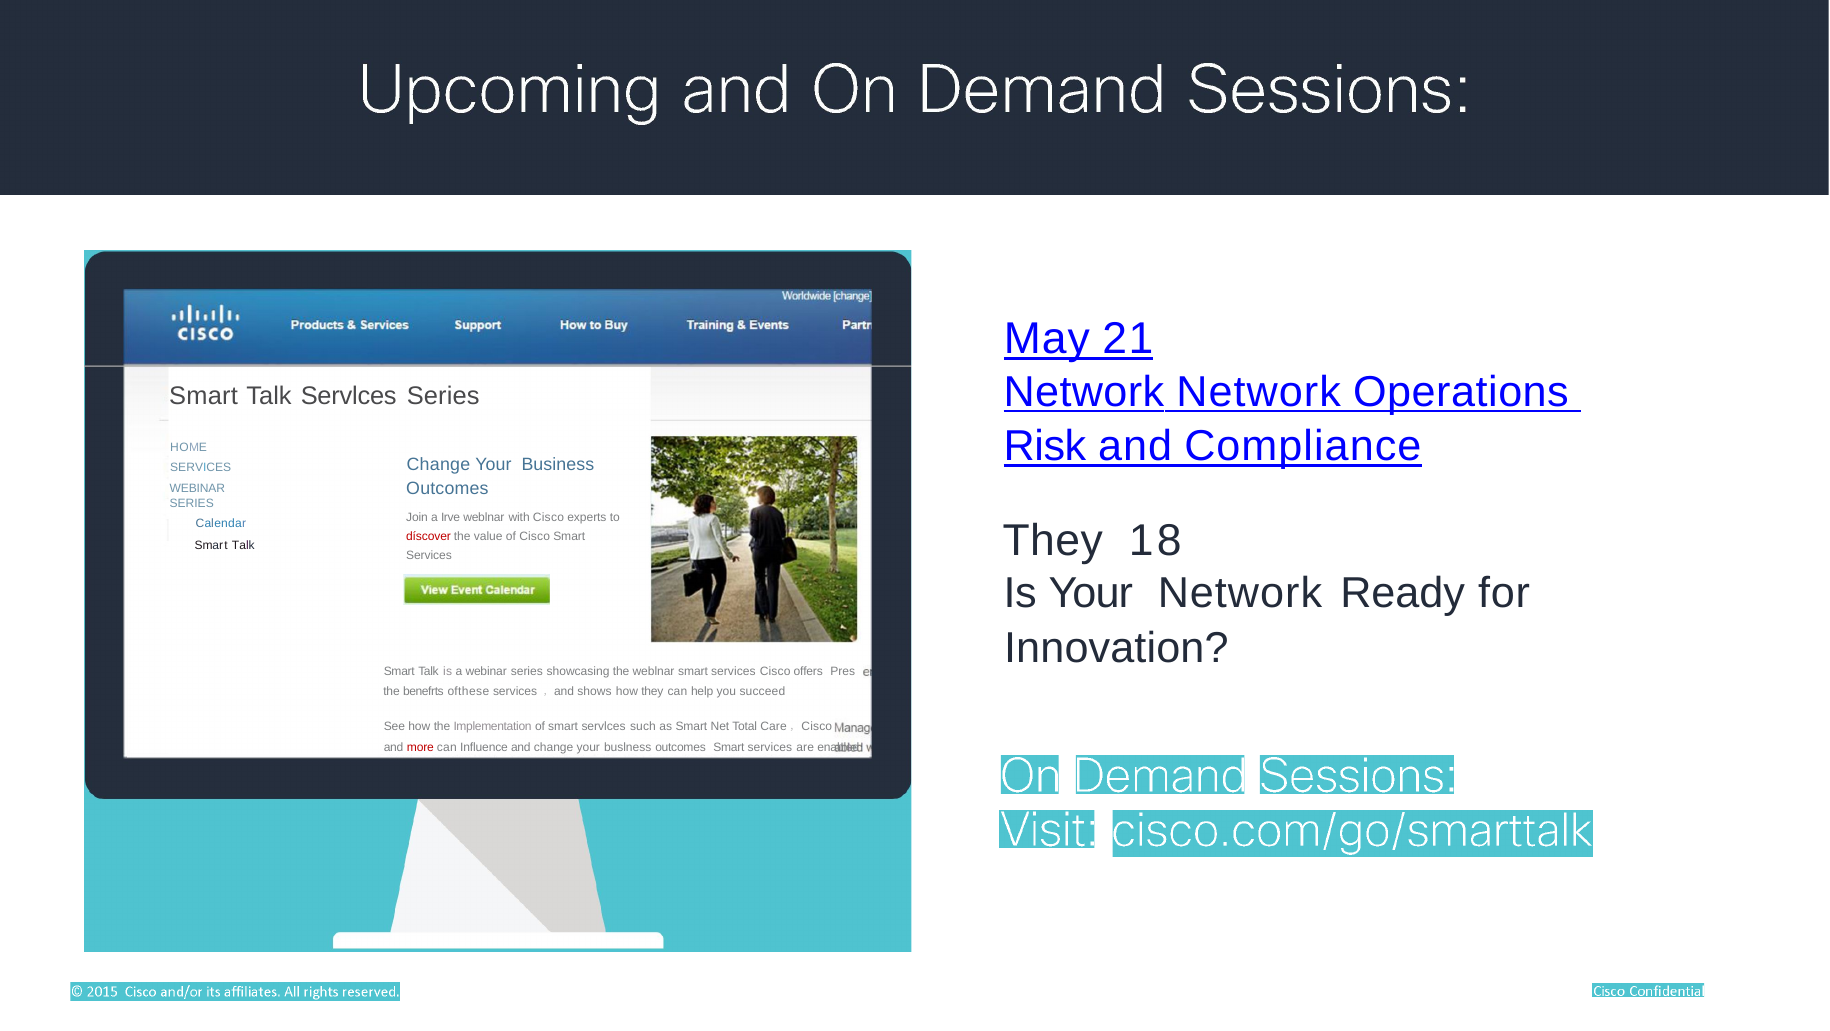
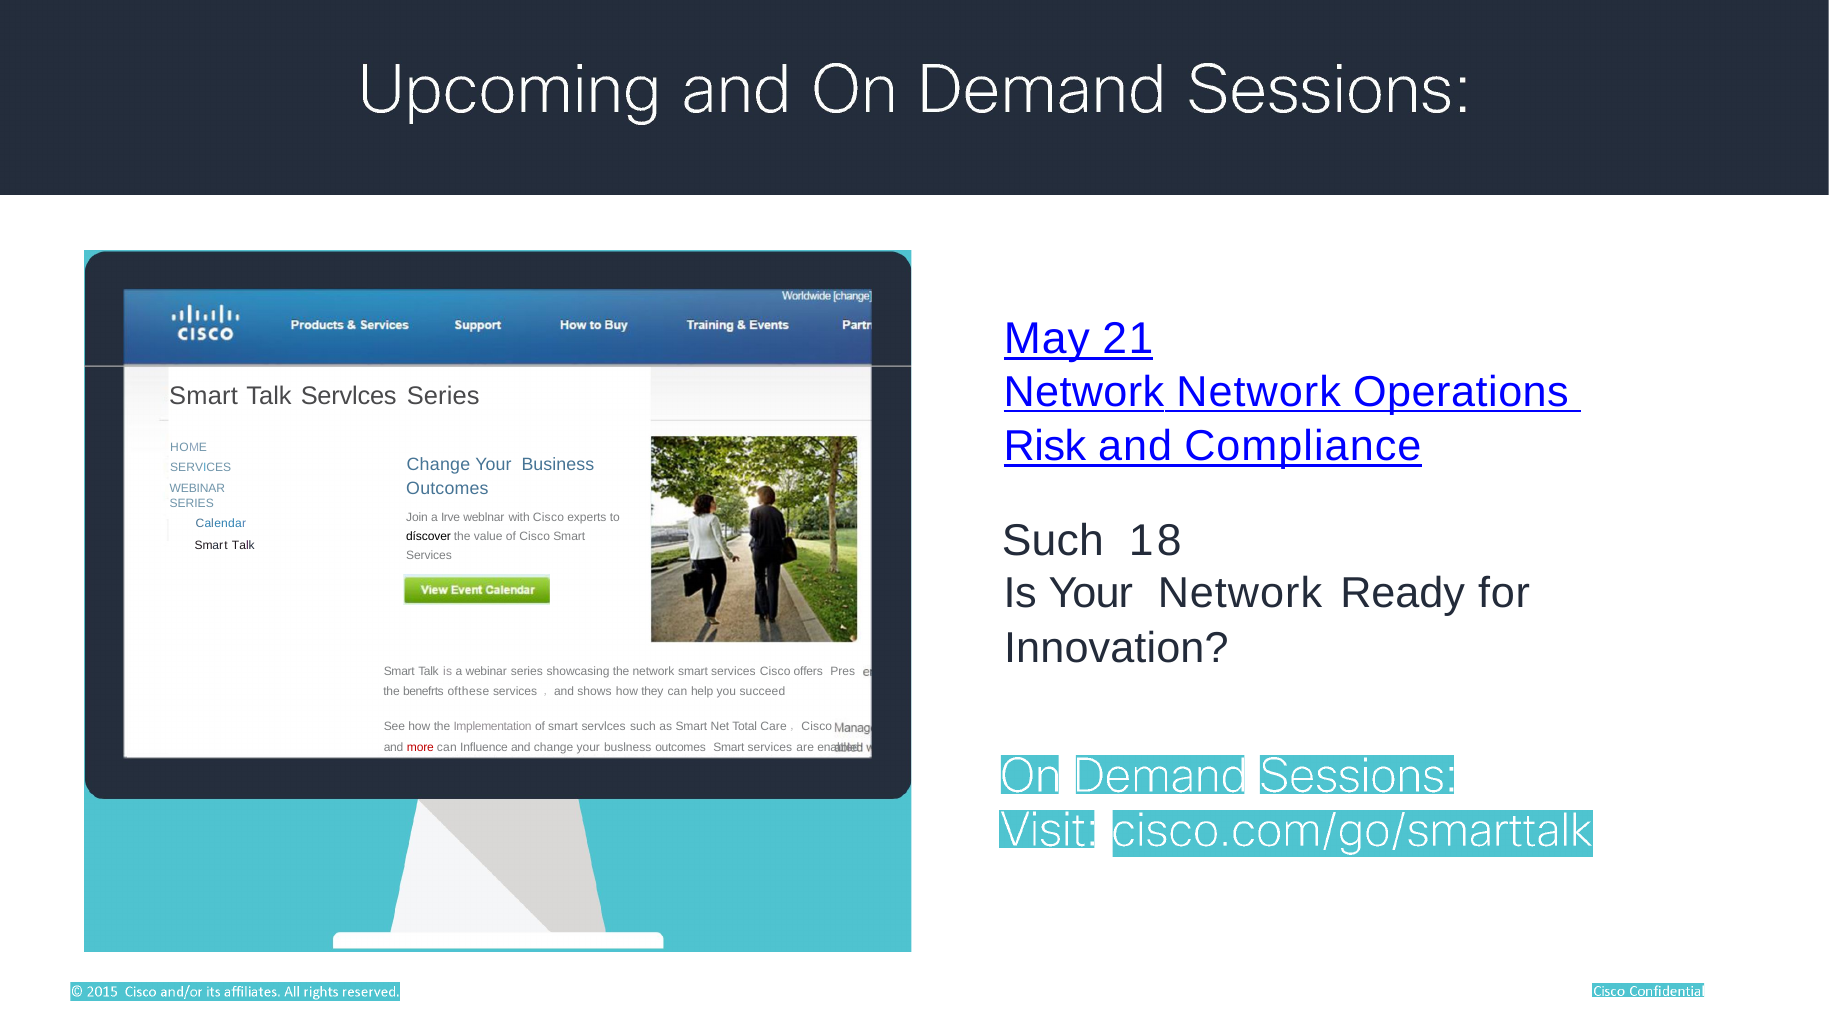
They: They -> Such (1053, 541)
díscover colour: red -> black (429, 536)
the weblnar: weblnar -> network (654, 671)
